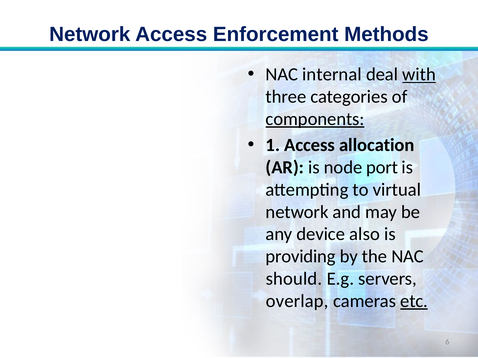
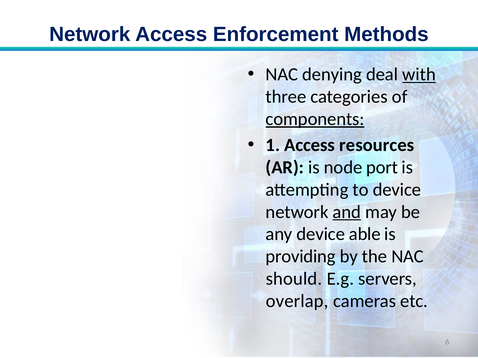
internal: internal -> denying (332, 75)
allocation: allocation -> resources (377, 145)
to virtual: virtual -> device (397, 190)
and underline: none -> present (347, 212)
also: also -> able (365, 235)
etc underline: present -> none (414, 301)
